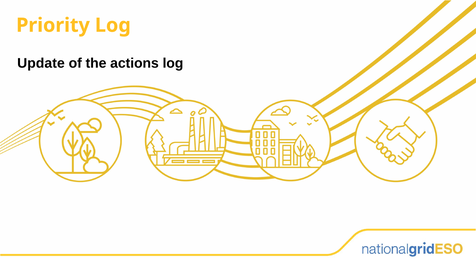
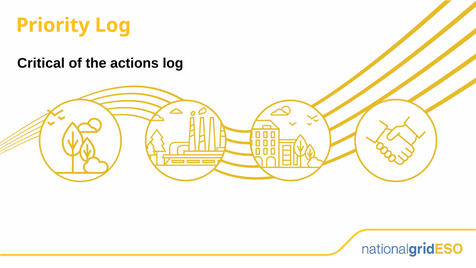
Update: Update -> Critical (41, 63)
